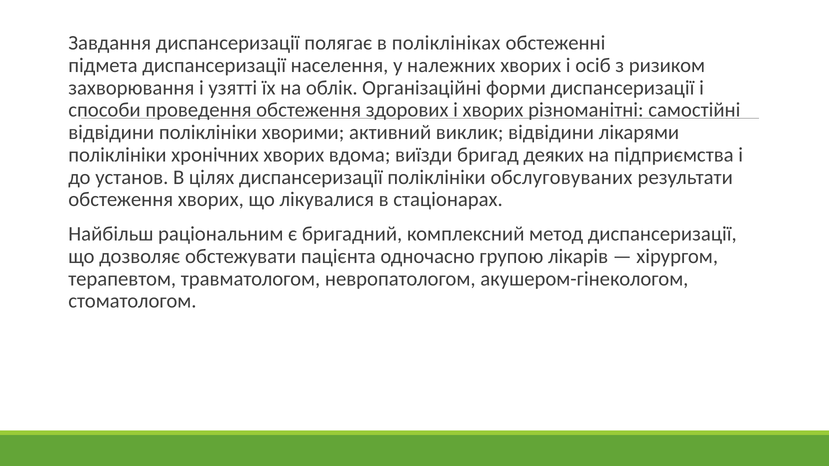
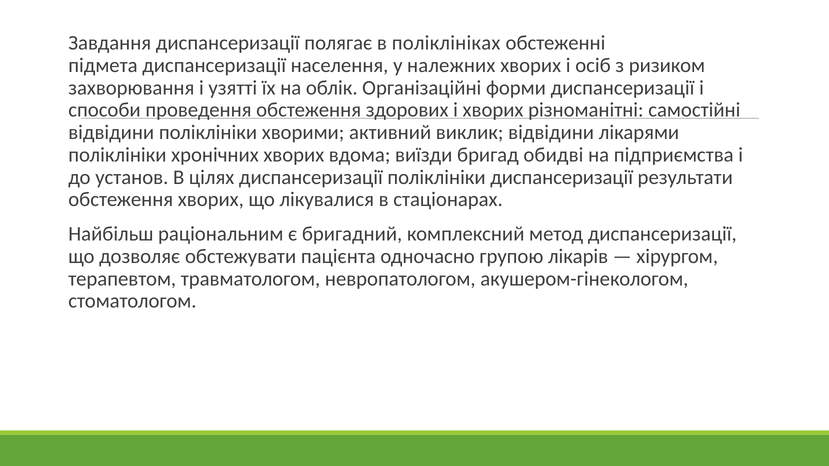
деяких: деяких -> обидві (553, 155)
поліклініки обслуговуваних: обслуговуваних -> диспансеризації (562, 177)
